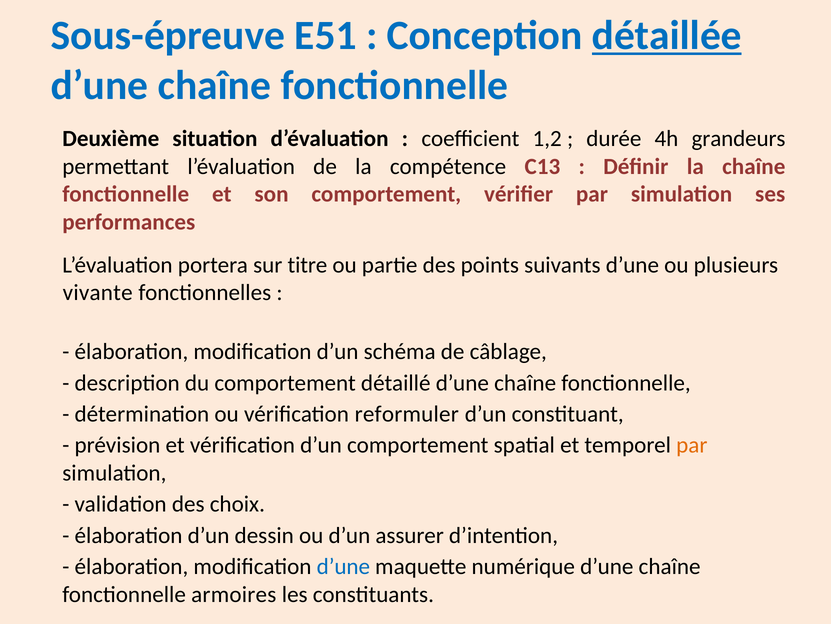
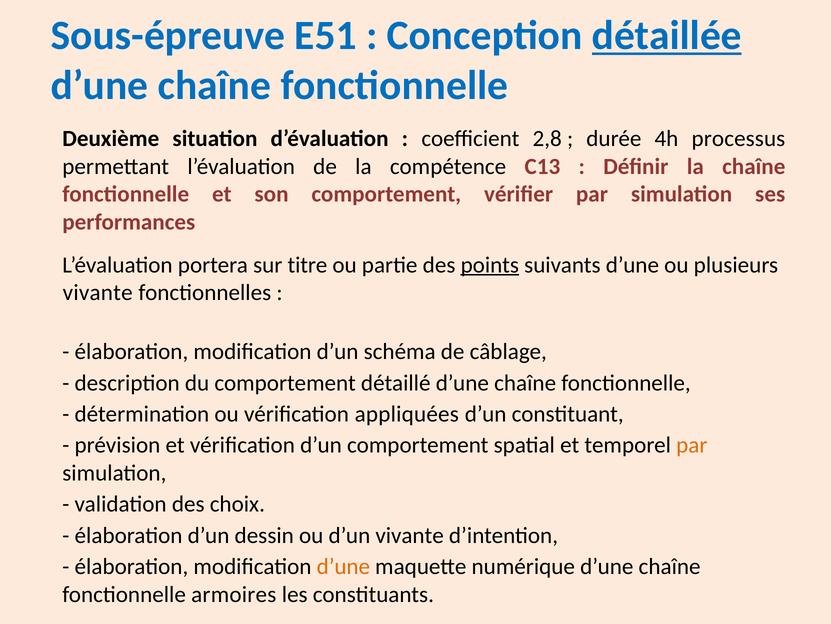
1,2: 1,2 -> 2,8 (547, 139)
grandeurs: grandeurs -> processus (738, 139)
points underline: none -> present (490, 265)
reformuler: reformuler -> appliquées (407, 414)
d’un assurer: assurer -> vivante (410, 535)
d’une colour: blue -> orange (343, 566)
